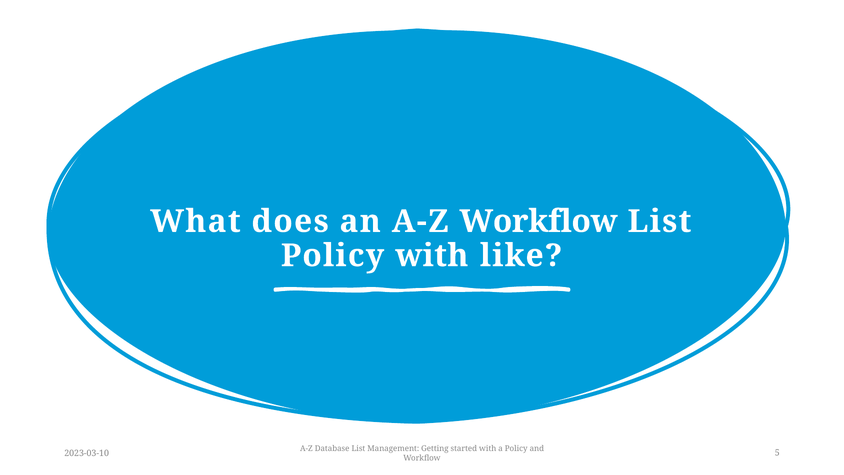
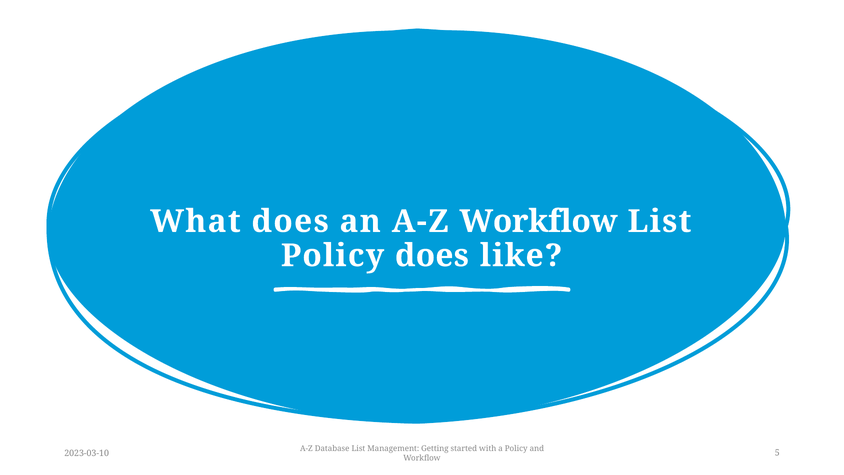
Policy with: with -> does (432, 256)
